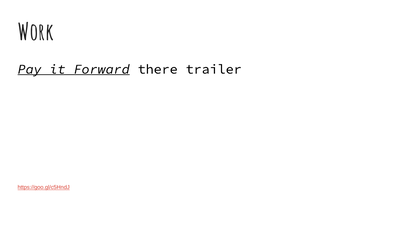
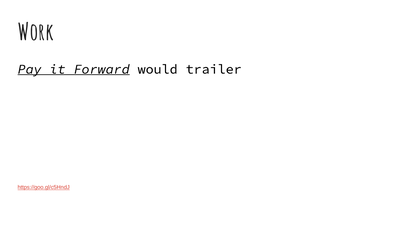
there: there -> would (158, 69)
